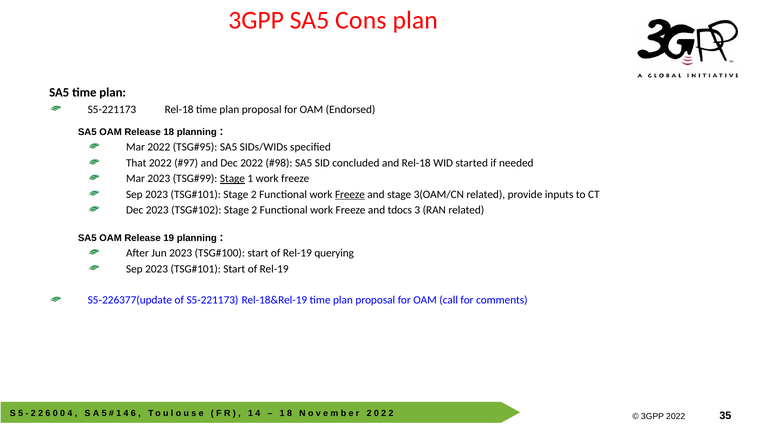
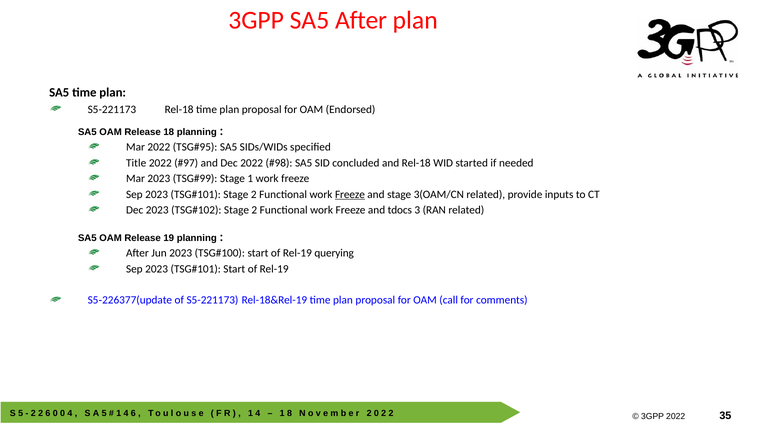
SA5 Cons: Cons -> After (361, 20)
That: That -> Title (136, 163)
Stage underline: present -> none (232, 179)
